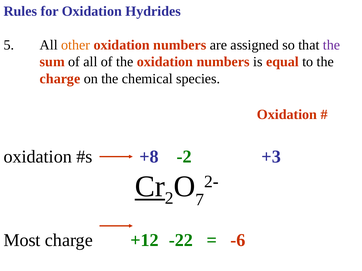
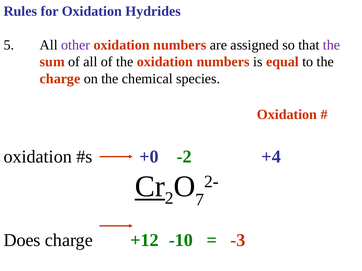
other colour: orange -> purple (76, 45)
+8: +8 -> +0 (149, 157)
+3: +3 -> +4 (271, 157)
Most: Most -> Does (22, 241)
-22: -22 -> -10 (181, 241)
-6: -6 -> -3 (238, 241)
